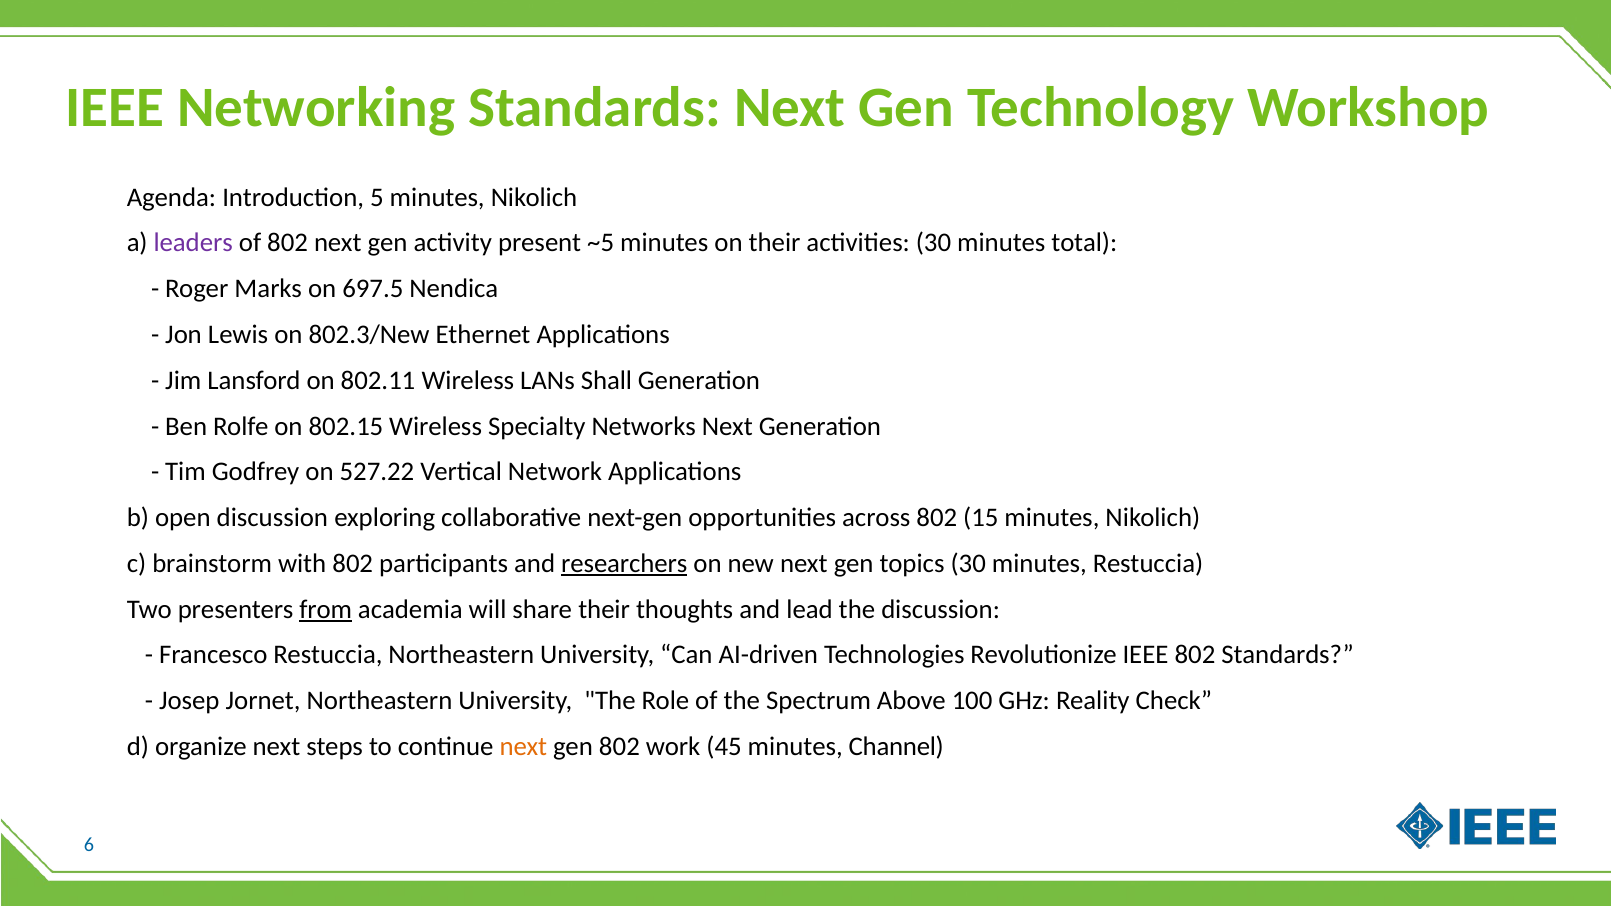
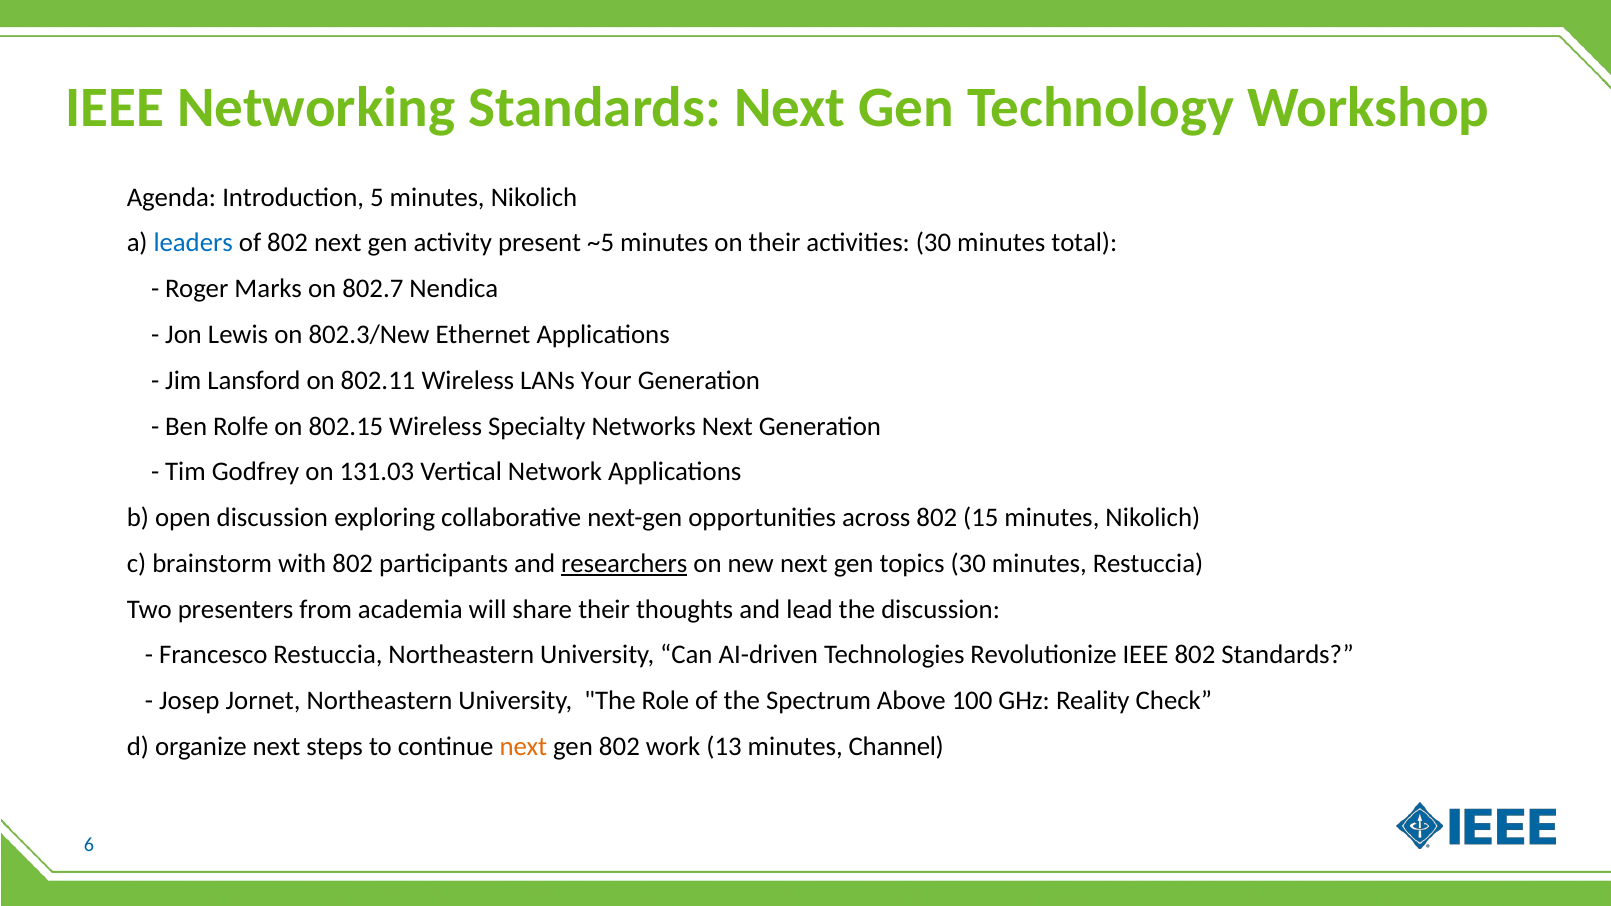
leaders colour: purple -> blue (193, 243)
697.5: 697.5 -> 802.7 (373, 289)
Shall: Shall -> Your (606, 381)
527.22: 527.22 -> 131.03 (377, 472)
from underline: present -> none (326, 609)
45: 45 -> 13 (724, 747)
